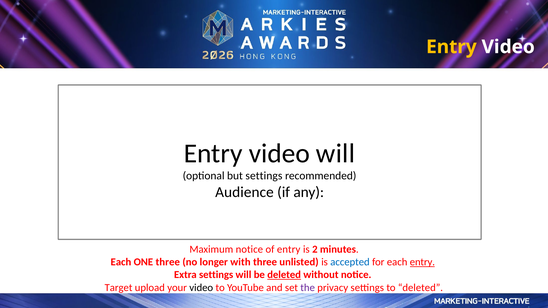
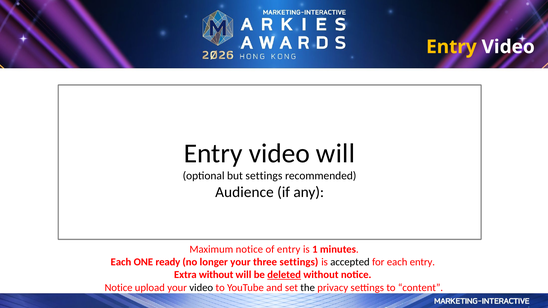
2: 2 -> 1 (315, 249)
ONE three: three -> ready (168, 262)
longer with: with -> your (240, 262)
three unlisted: unlisted -> settings (299, 262)
accepted colour: blue -> black (350, 262)
entry underline: present -> none (422, 262)
Extra settings: settings -> without (216, 275)
Target: Target -> Notice (119, 288)
the colour: purple -> black (308, 288)
to deleted: deleted -> content (420, 288)
